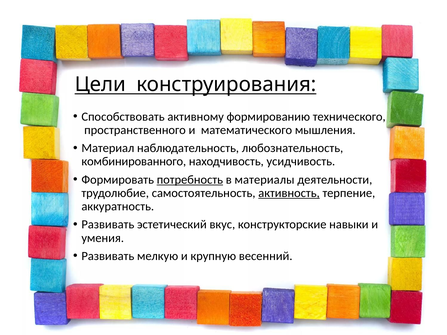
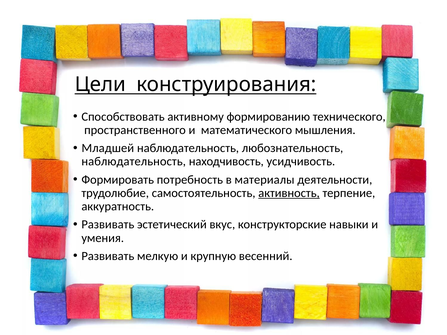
Материал: Материал -> Младшей (108, 148)
комбинированного: комбинированного -> наблюдательность (134, 162)
потребность underline: present -> none (190, 180)
